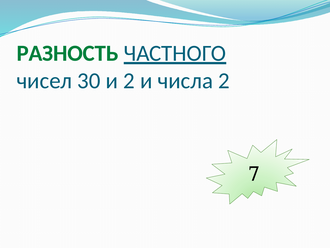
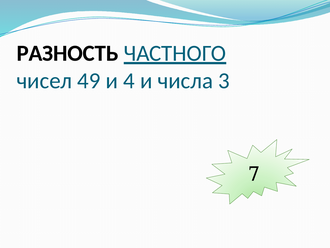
РАЗНОСТЬ colour: green -> black (68, 53)
30: 30 -> 49 (89, 81)
и 2: 2 -> 4 (129, 81)
числа 2: 2 -> 3 (224, 81)
